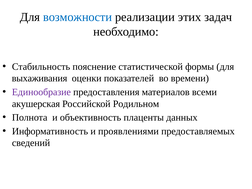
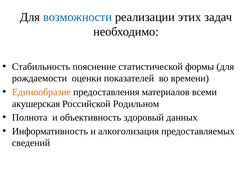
выхаживания: выхаживания -> рождаемости (39, 78)
Единообразие colour: purple -> orange (41, 92)
плаценты: плаценты -> здоровый (144, 117)
проявлениями: проявлениями -> алкоголизация (129, 131)
